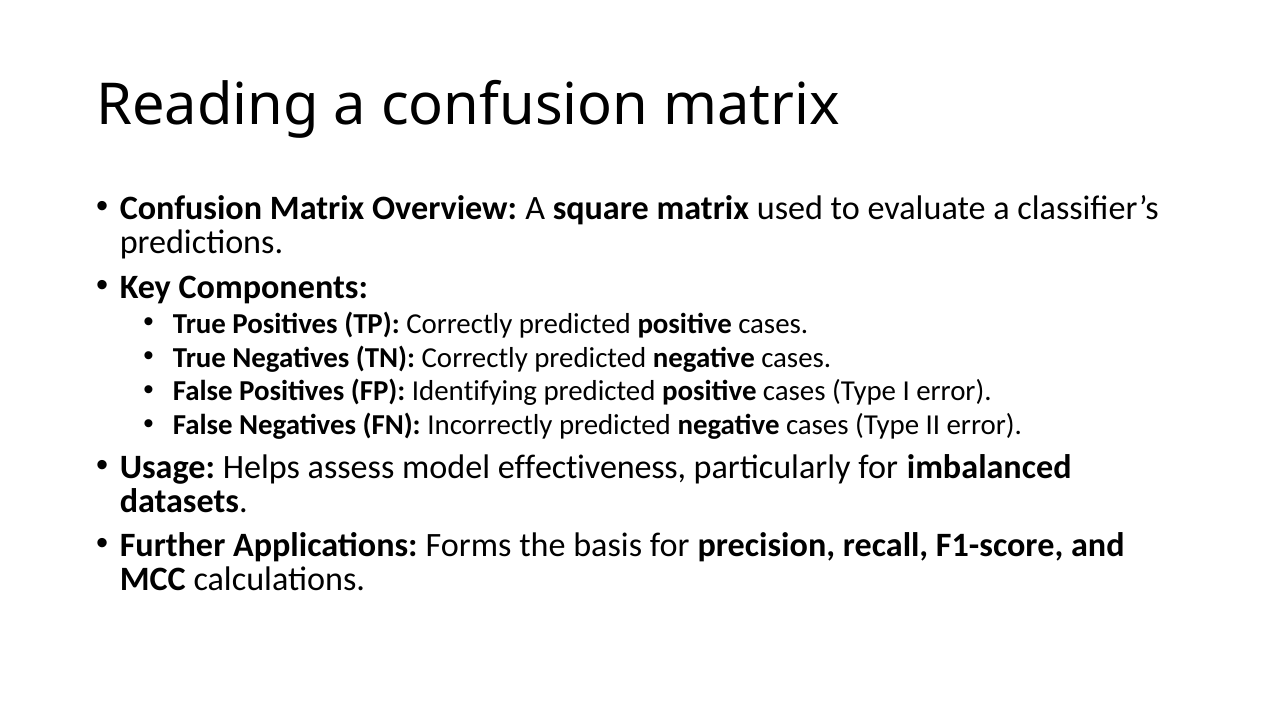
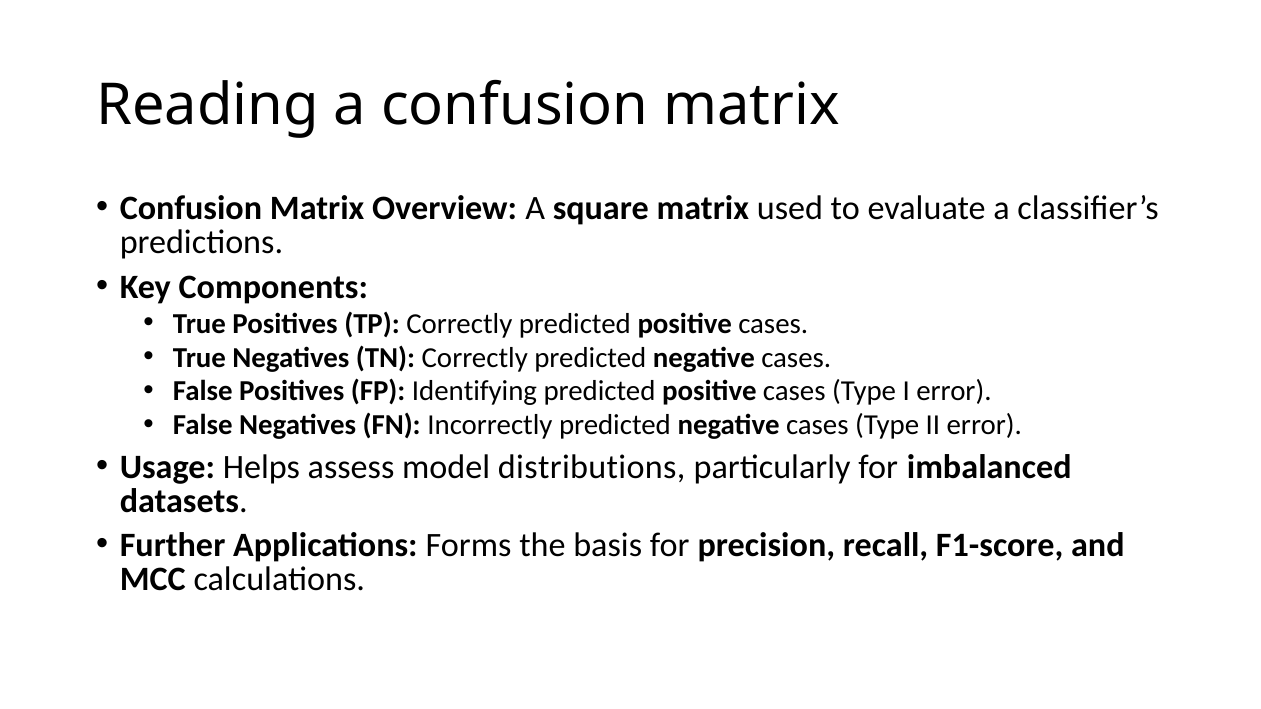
effectiveness: effectiveness -> distributions (592, 468)
